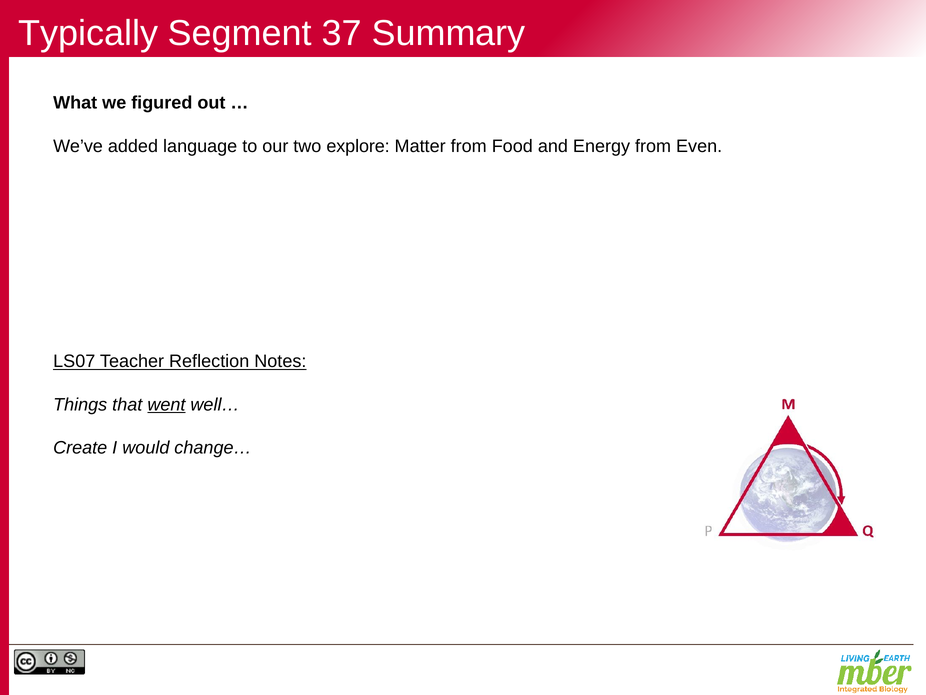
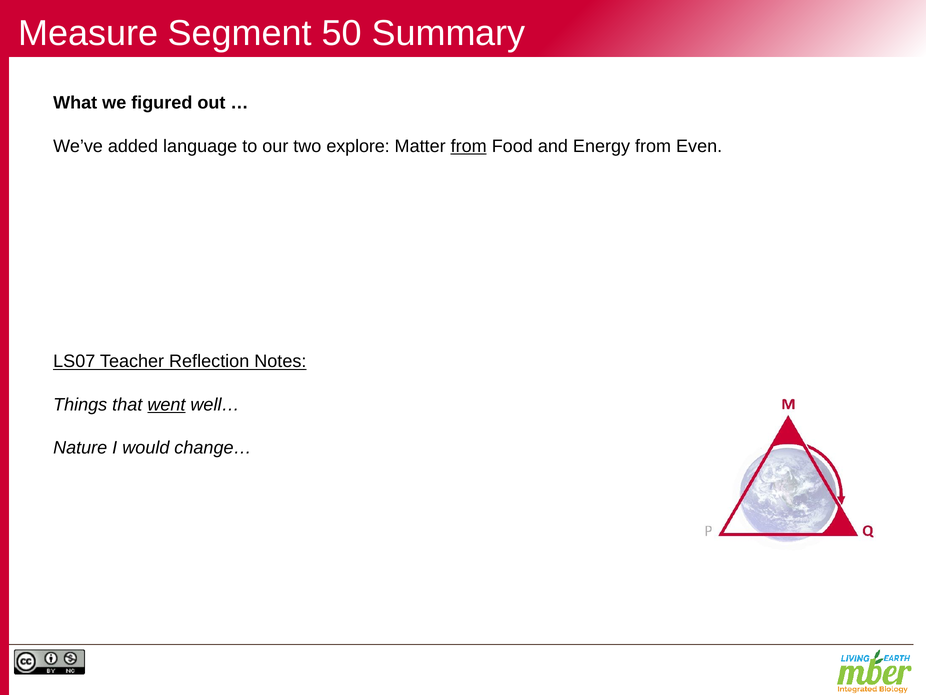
Typically: Typically -> Measure (88, 33)
37: 37 -> 50 (342, 33)
from underline: none -> present (469, 146)
Create: Create -> Nature (80, 448)
